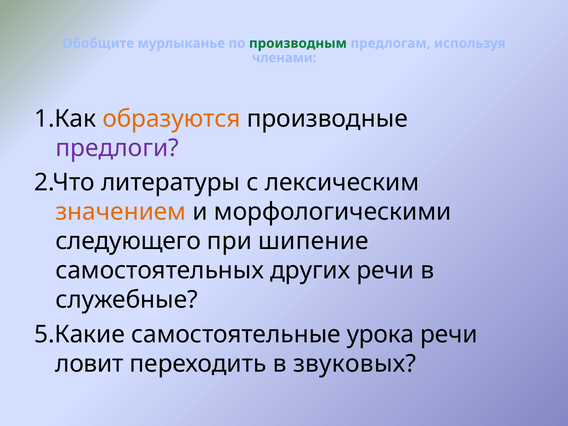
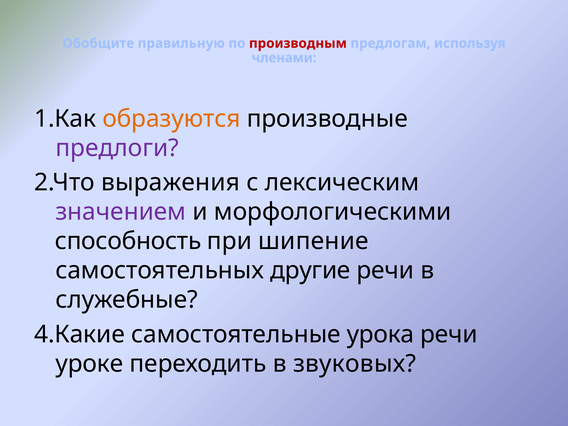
мурлыканье: мурлыканье -> правильную (181, 43)
производным colour: green -> red (298, 43)
литературы: литературы -> выражения (170, 182)
значением colour: orange -> purple (121, 212)
следующего: следующего -> способность (128, 241)
других: других -> другие (310, 270)
5.Какие: 5.Какие -> 4.Какие (79, 334)
ловит: ловит -> уроке (89, 364)
